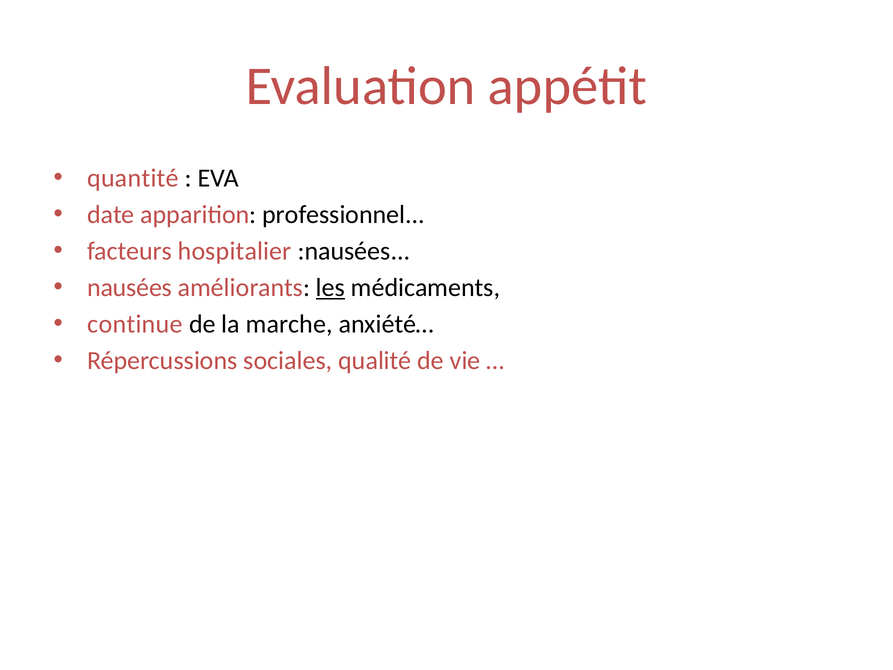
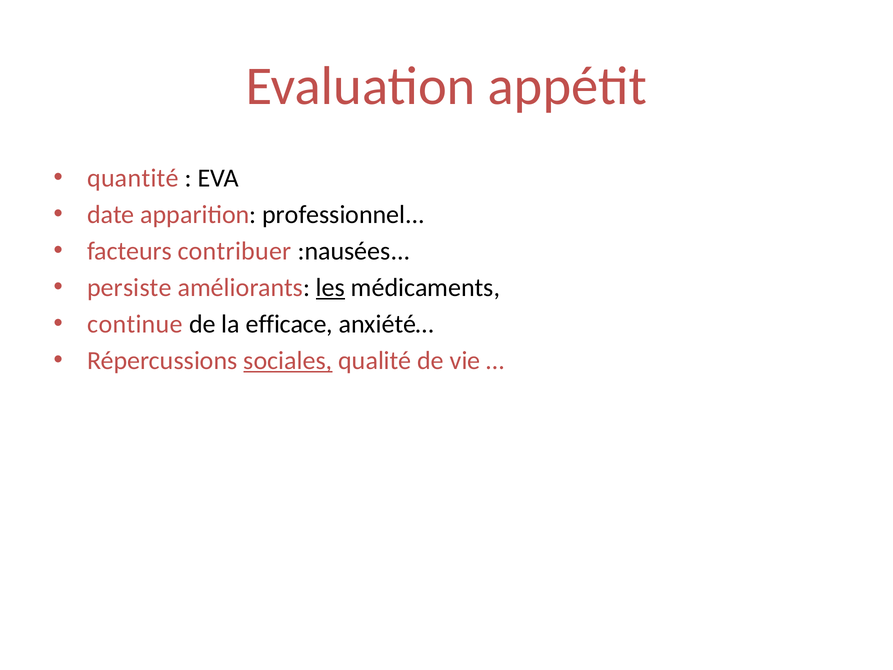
hospitalier: hospitalier -> contribuer (235, 251)
nausées: nausées -> persiste (129, 288)
marche: marche -> efficace (289, 324)
sociales underline: none -> present (288, 360)
